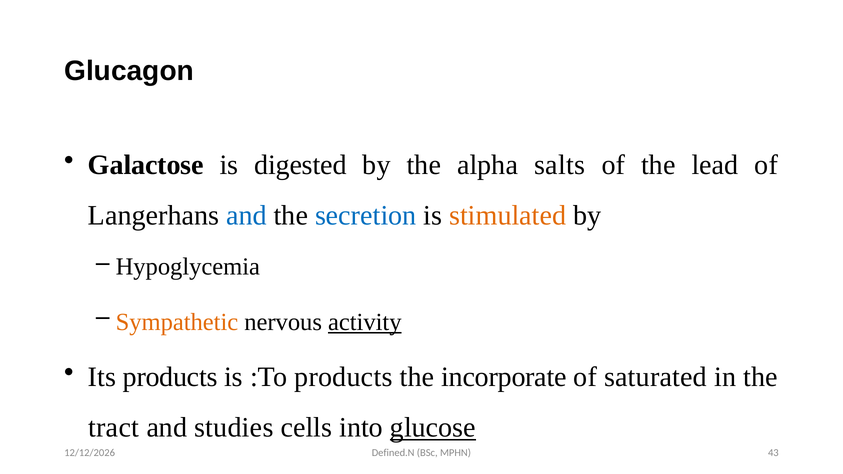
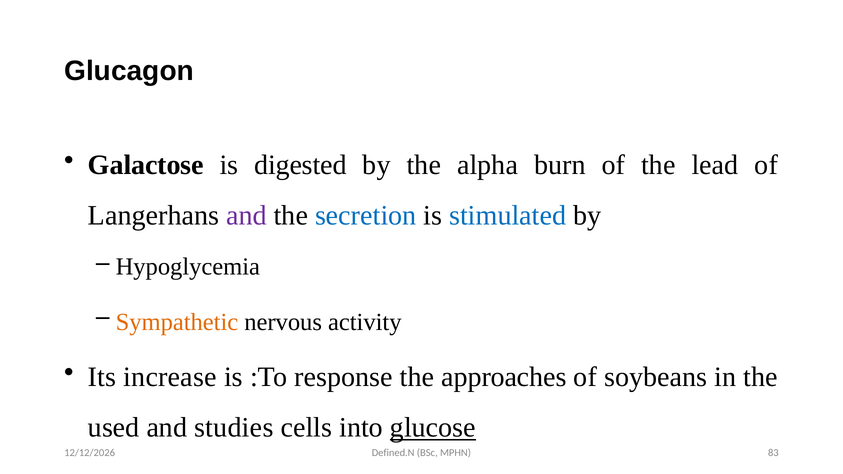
salts: salts -> burn (560, 165)
and colour: blue -> purple (246, 216)
stimulated colour: orange -> blue (508, 216)
activity underline: present -> none (365, 322)
Its products: products -> increase (170, 377)
:To products: products -> response (344, 377)
incorporate: incorporate -> approaches (504, 377)
saturated: saturated -> soybeans (656, 377)
tract: tract -> used (114, 428)
43: 43 -> 83 (773, 453)
